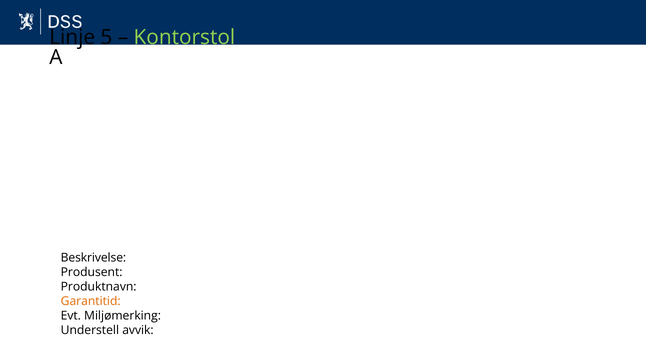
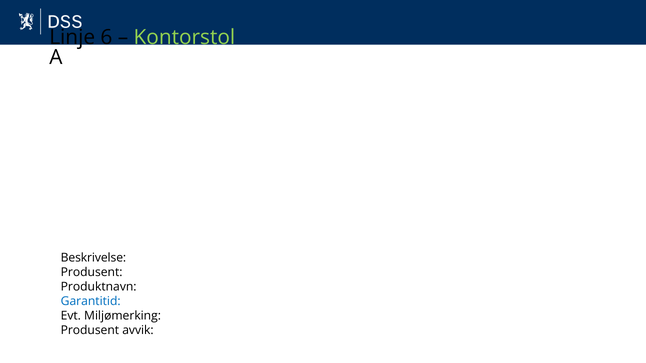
5: 5 -> 6 (106, 37)
Garantitid colour: orange -> blue (91, 302)
Understell: Understell -> Produsent (90, 331)
